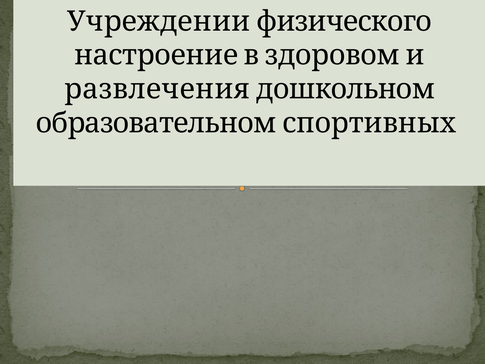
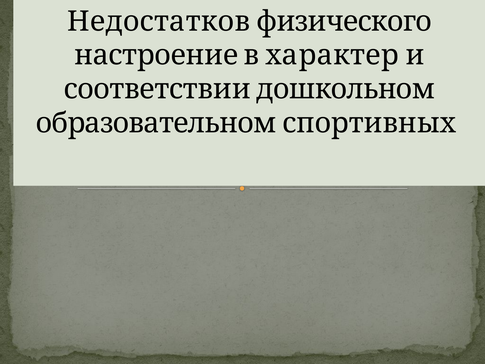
Учреждении: Учреждении -> Недостатков (159, 21)
здоровом: здоровом -> характер (332, 55)
развлечения: развлечения -> соответствии (157, 89)
